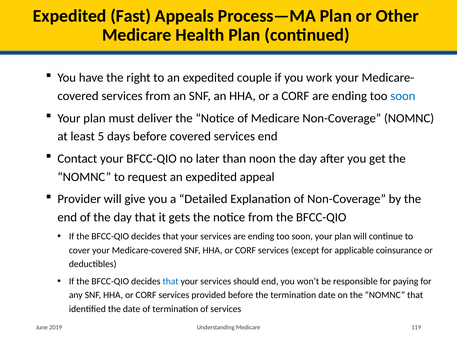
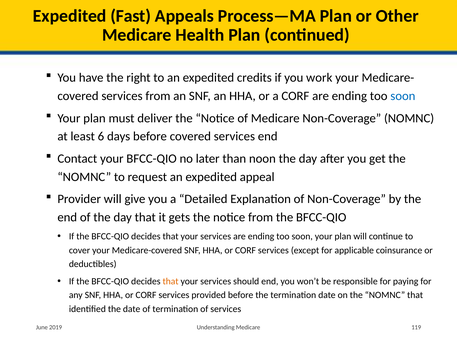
couple: couple -> credits (254, 78)
5: 5 -> 6 (101, 136)
that colour: blue -> orange (171, 281)
